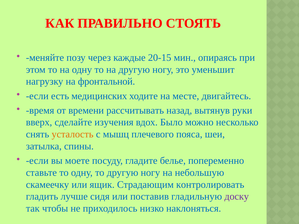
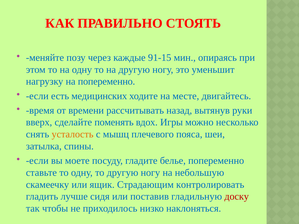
20-15: 20-15 -> 91-15 (160, 58)
на фронтальной: фронтальной -> попеременно (106, 82)
изучения: изучения -> поменять (114, 122)
Было: Было -> Игры (172, 122)
доску colour: purple -> red (237, 197)
